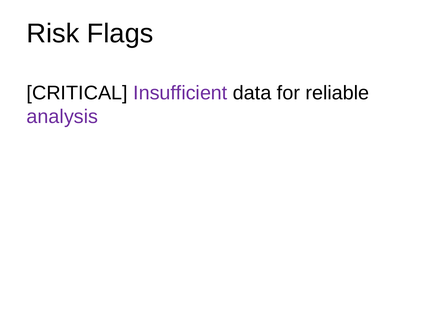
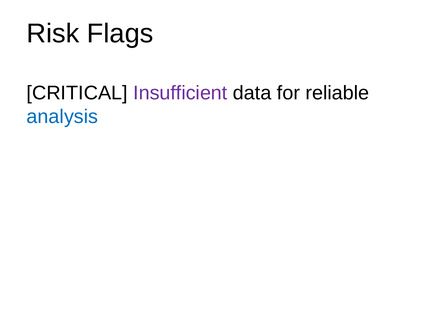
analysis colour: purple -> blue (62, 117)
